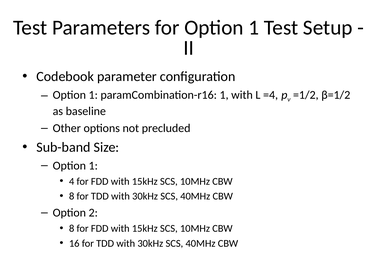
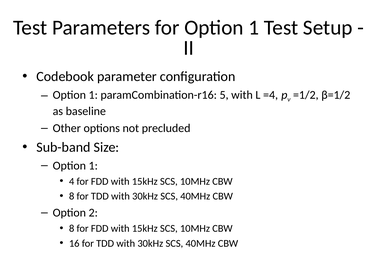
paramCombination-r16 1: 1 -> 5 (224, 95)
